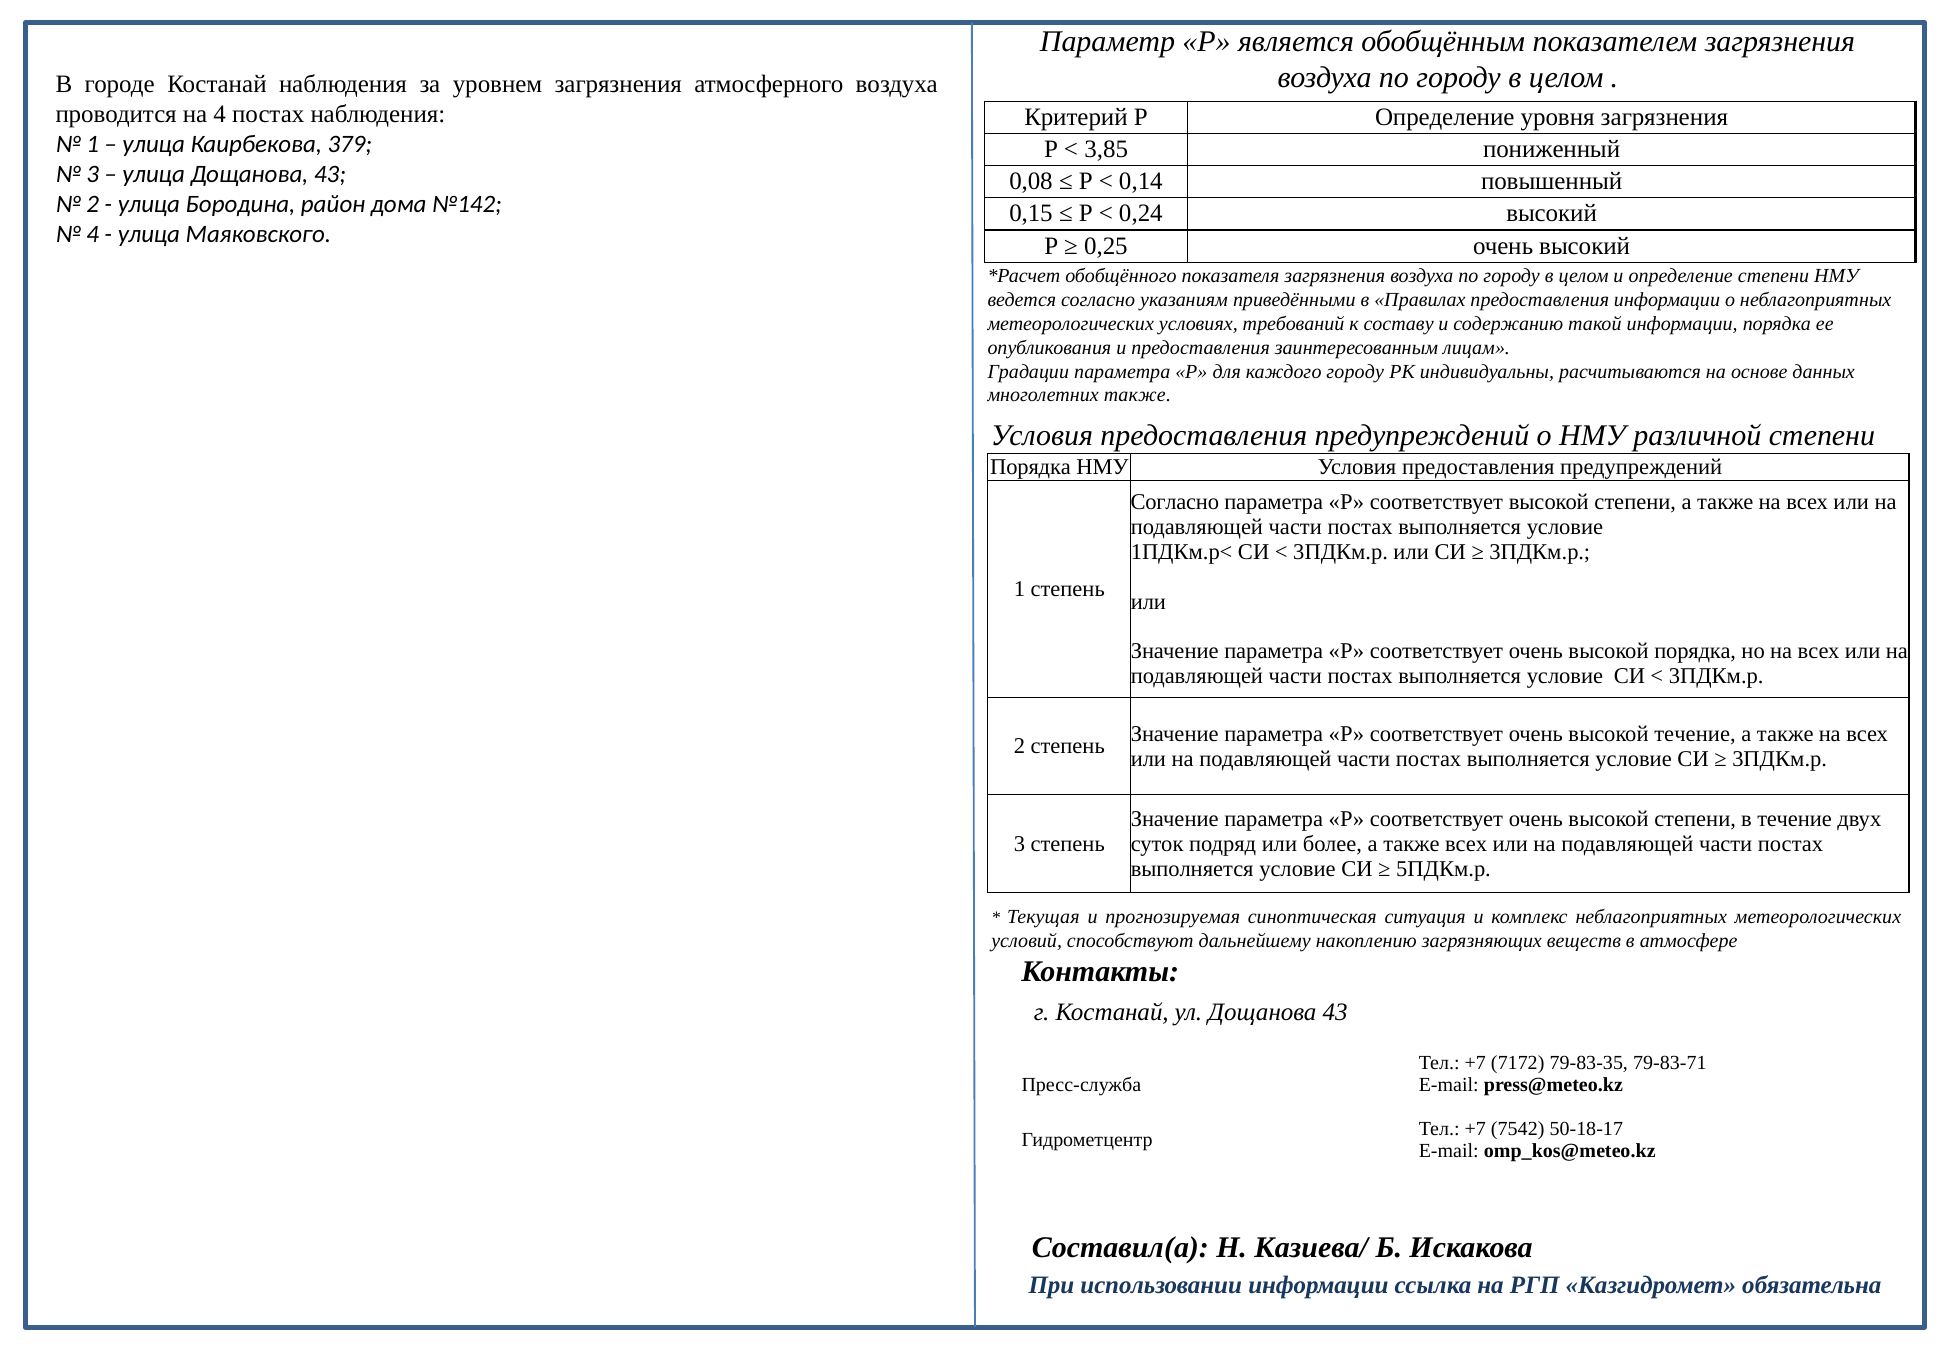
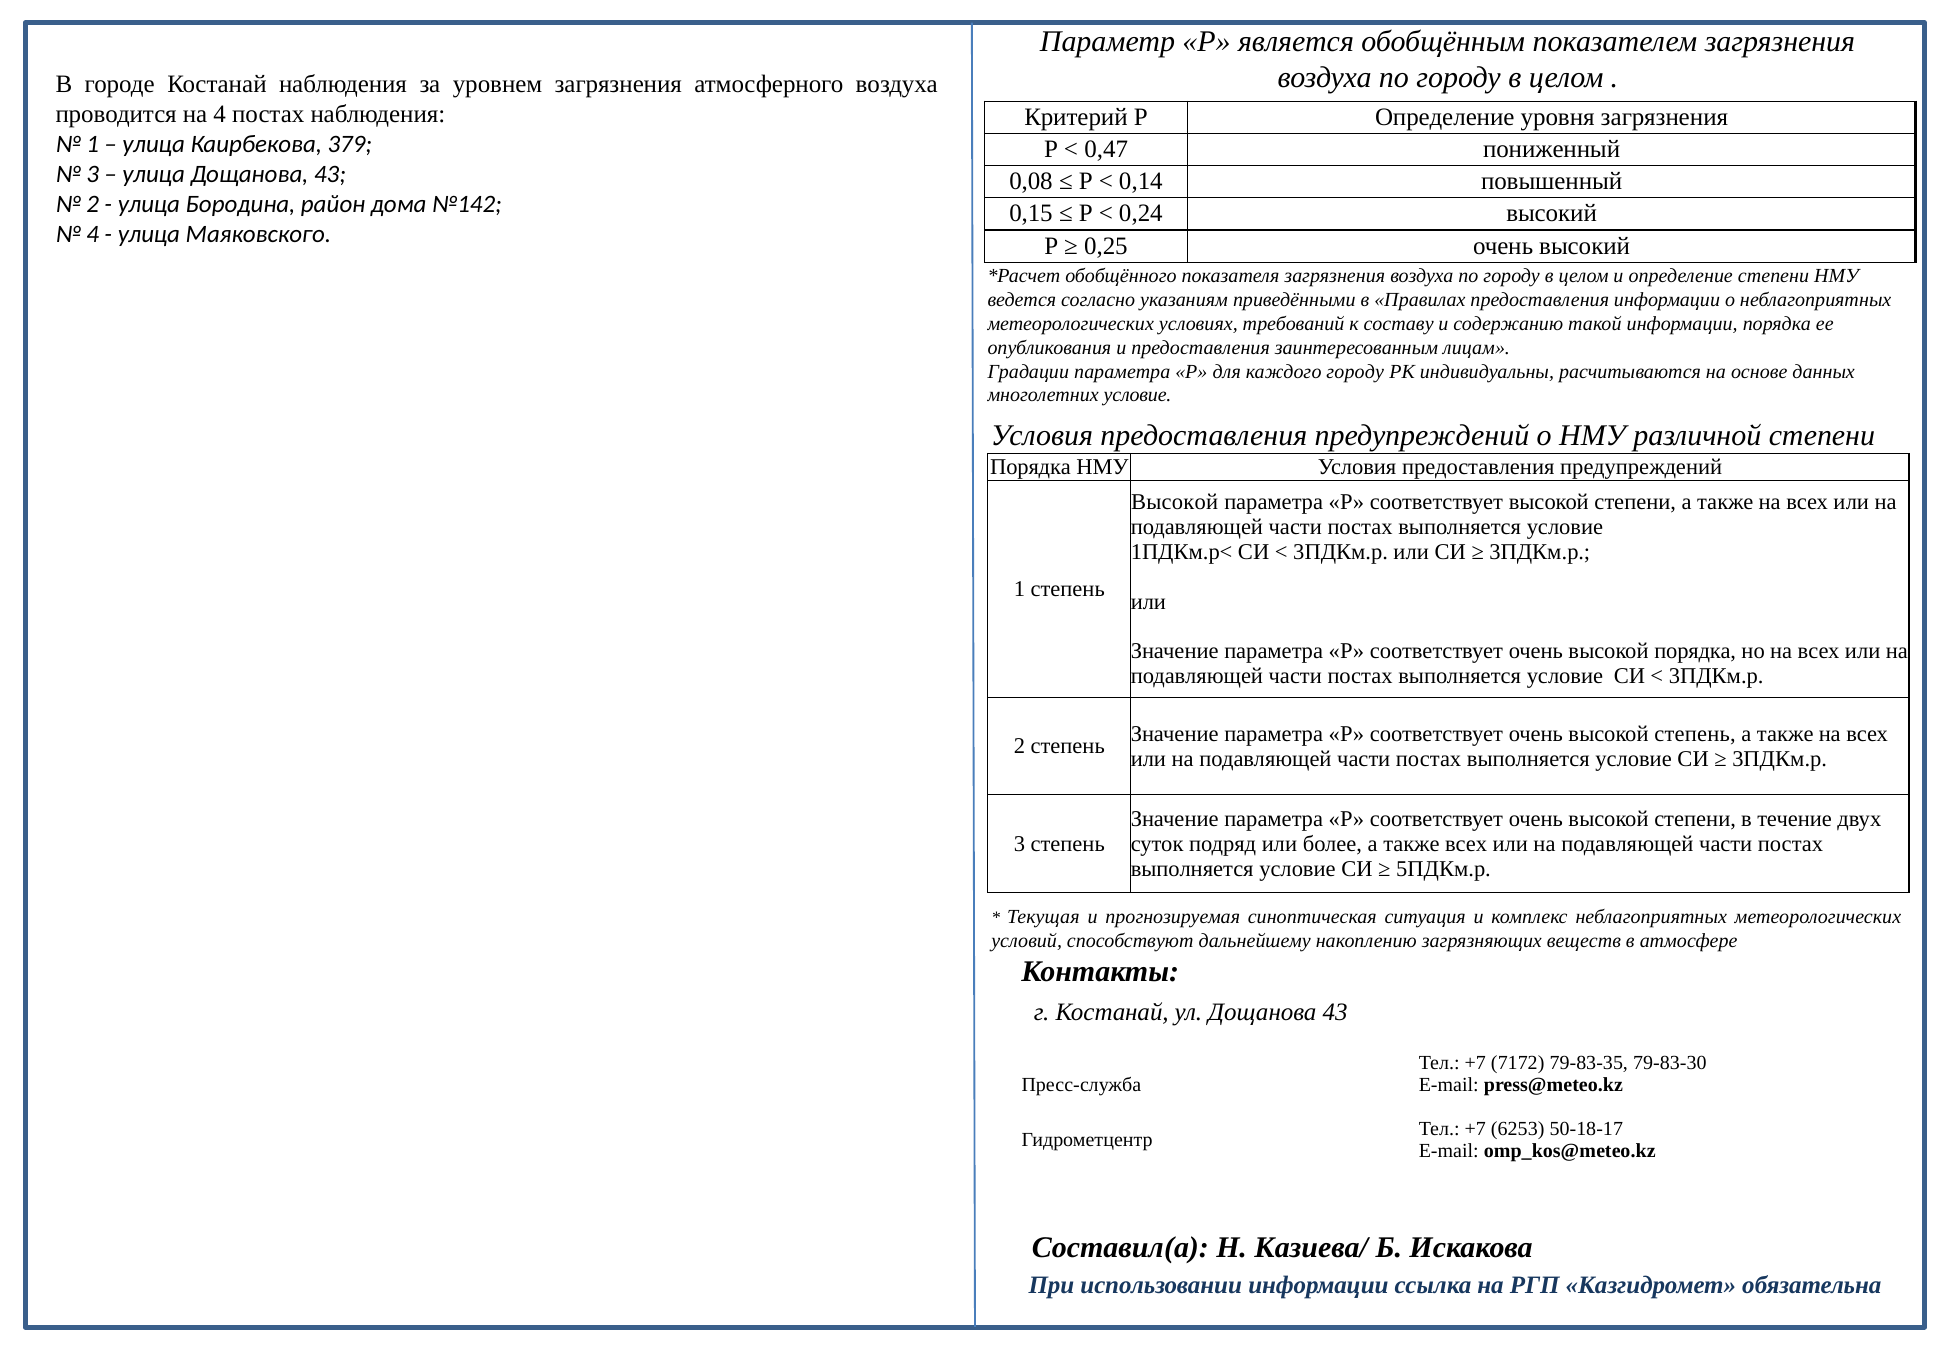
3,85: 3,85 -> 0,47 (1106, 149)
многолетних также: также -> условие (1138, 395)
Согласно: Согласно -> Высокой (1175, 502)
высокой течение: течение -> степень (1695, 734)
79-83-71: 79-83-71 -> 79-83-30 (1670, 1063)
7542: 7542 -> 6253 (1518, 1129)
